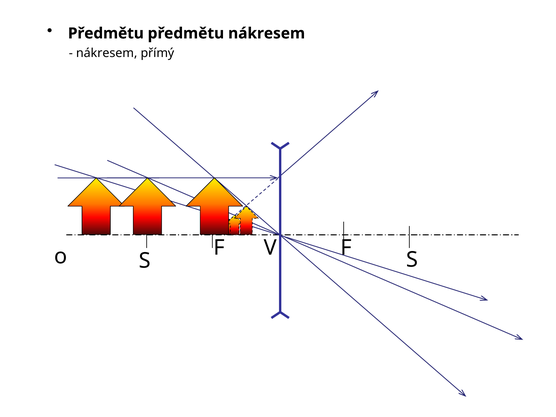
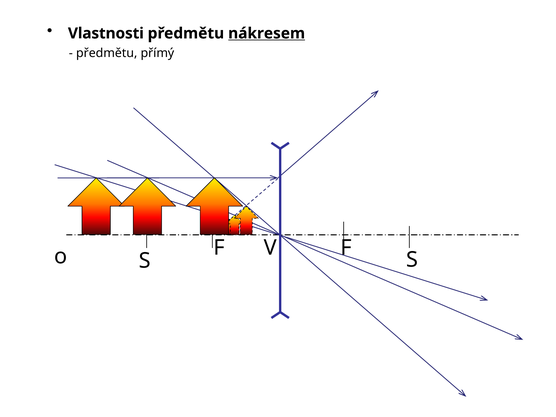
Předmětu: Předmětu -> Vlastnosti (106, 33)
nákresem underline: none -> present (267, 33)
nákresem: nákresem -> předmětu (107, 53)
